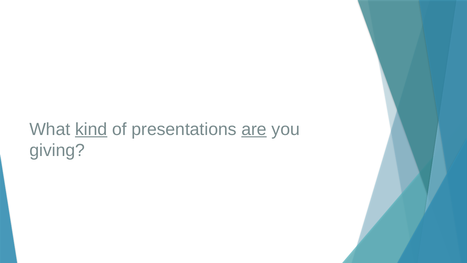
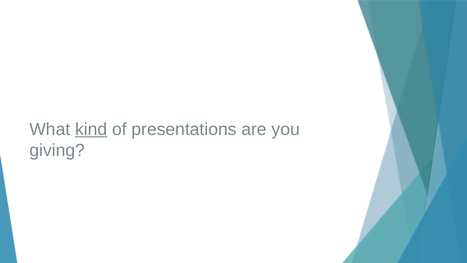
are underline: present -> none (254, 129)
